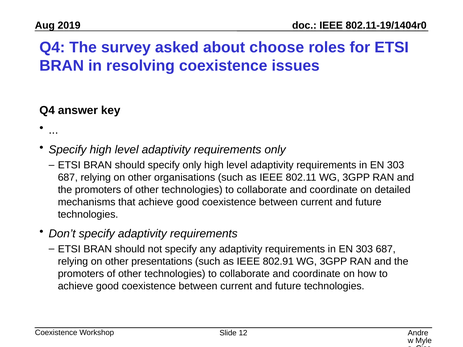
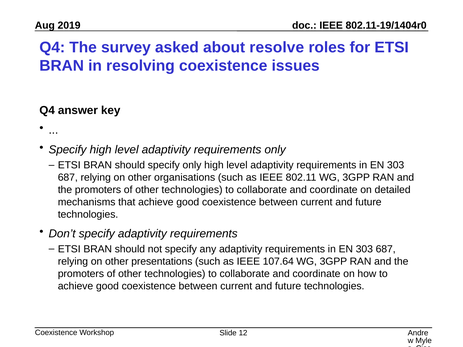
choose: choose -> resolve (277, 47)
802.91: 802.91 -> 107.64 (278, 262)
